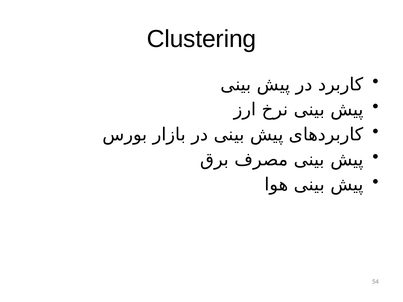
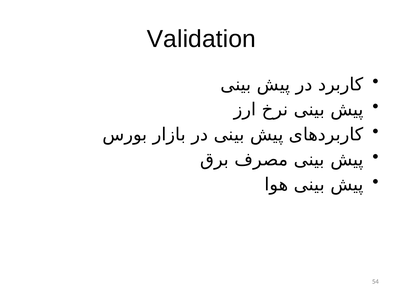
Clustering: Clustering -> Validation (201, 39)
